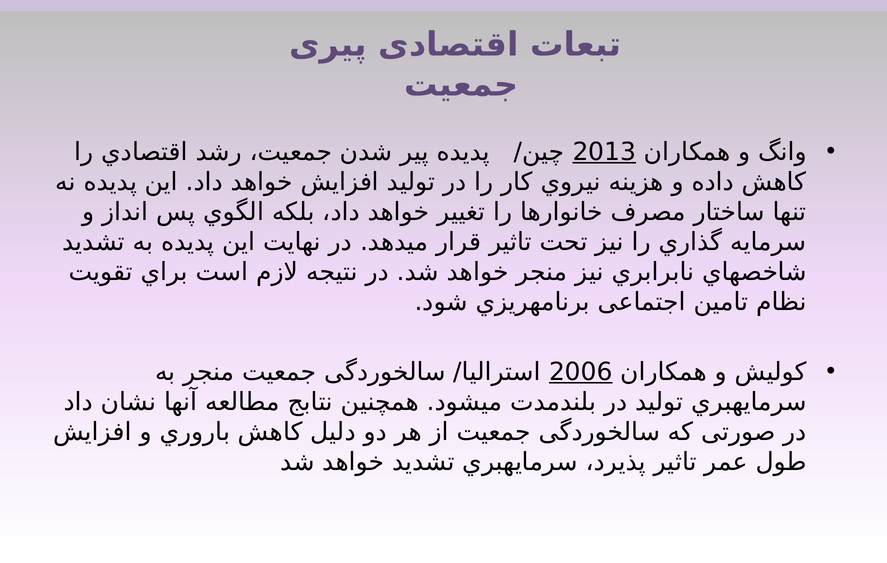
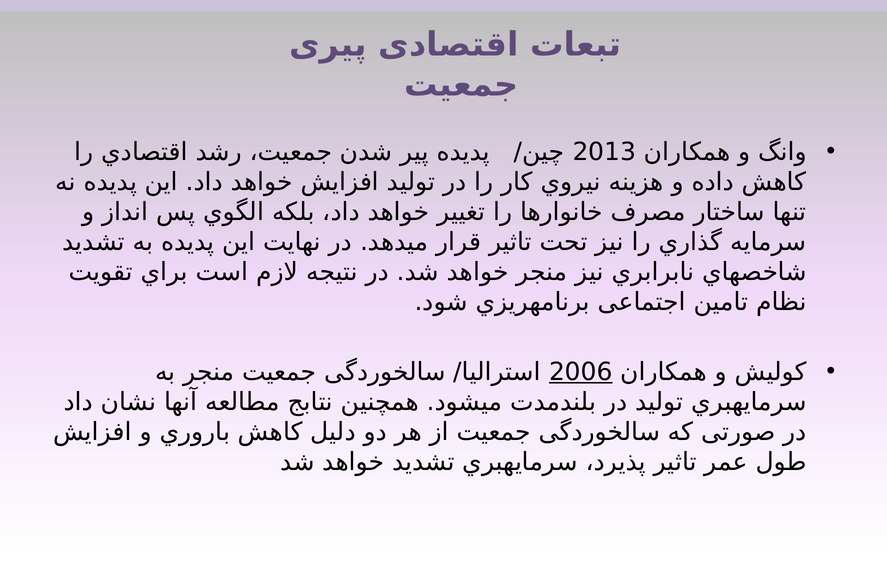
2013 underline: present -> none (604, 152)
